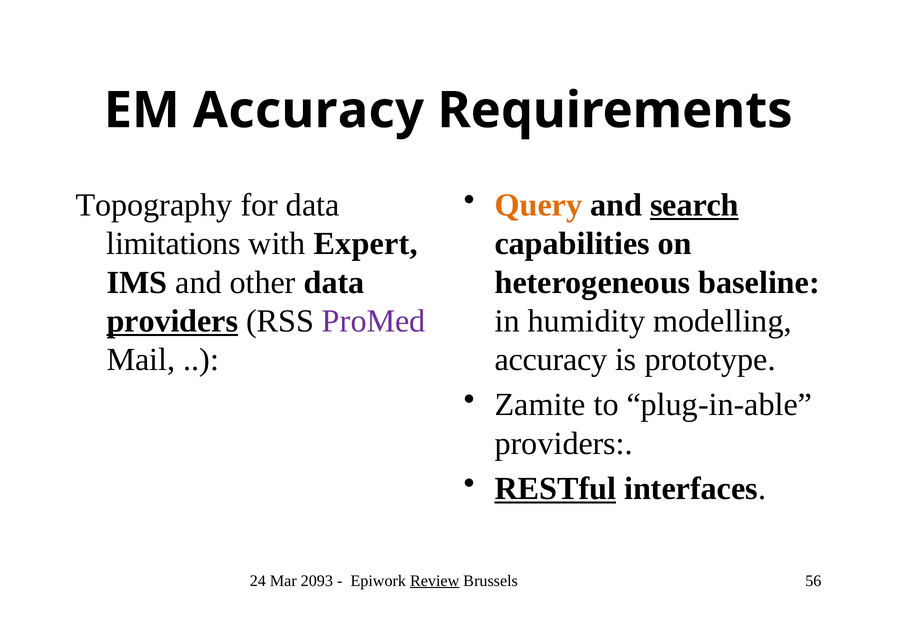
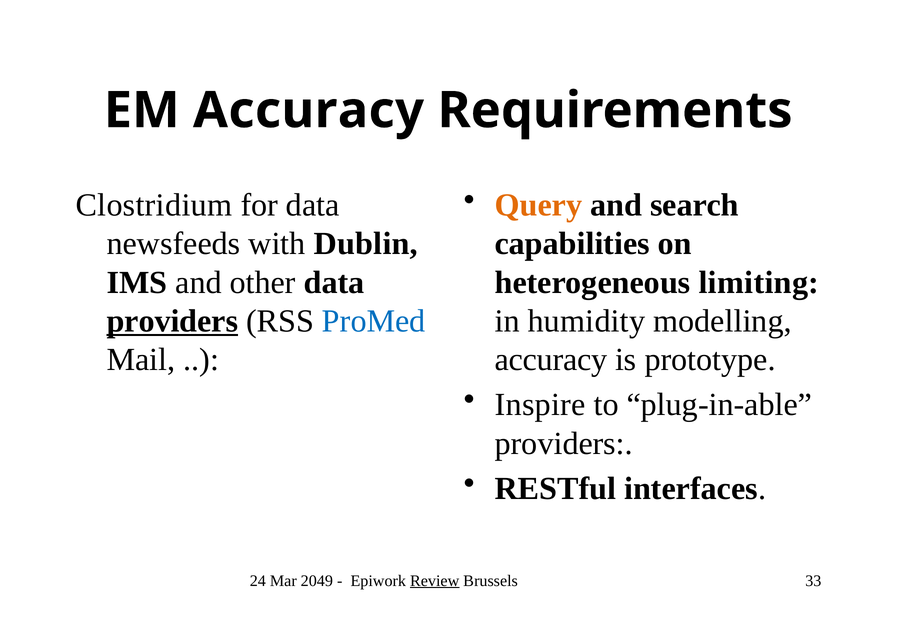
search underline: present -> none (694, 205)
Topography: Topography -> Clostridium (154, 205)
limitations: limitations -> newsfeeds (173, 244)
Expert: Expert -> Dublin (366, 244)
baseline: baseline -> limiting (759, 282)
ProMed colour: purple -> blue (374, 321)
Zamite: Zamite -> Inspire (540, 405)
RESTful underline: present -> none (555, 489)
2093: 2093 -> 2049 (317, 581)
56: 56 -> 33 (813, 581)
